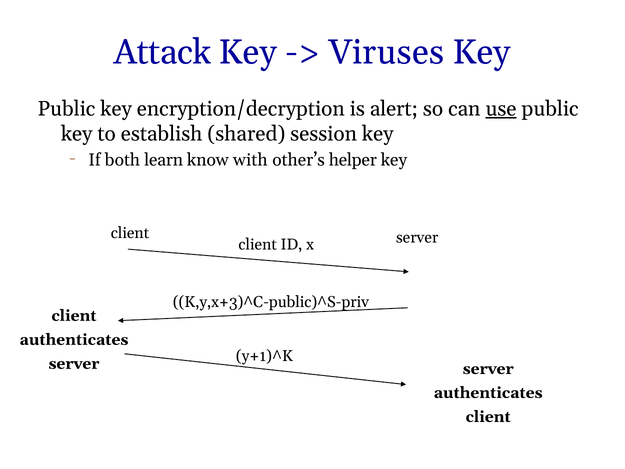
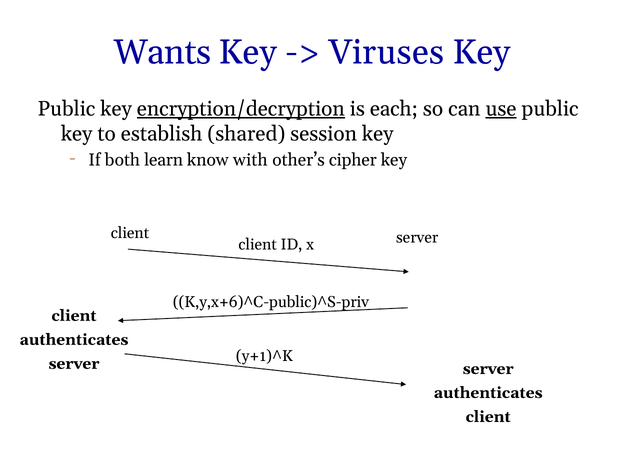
Attack: Attack -> Wants (163, 52)
encryption/decryption underline: none -> present (241, 109)
alert: alert -> each (394, 109)
helper: helper -> cipher (353, 160)
K,y,x+3)^C-public)^S-priv: K,y,x+3)^C-public)^S-priv -> K,y,x+6)^C-public)^S-priv (271, 302)
